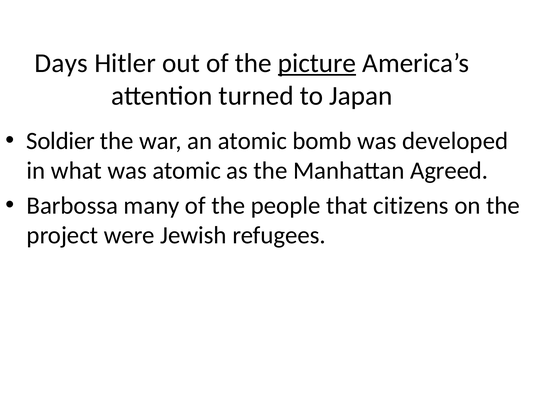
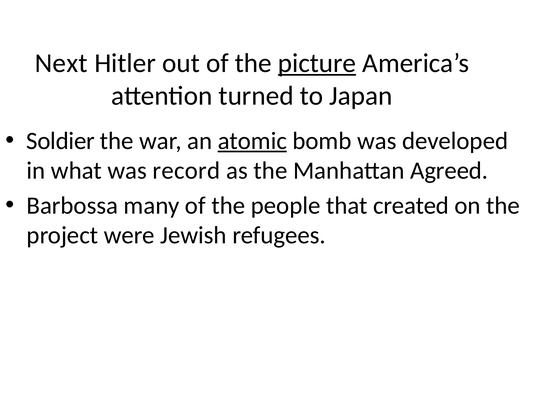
Days: Days -> Next (61, 63)
atomic underline: none -> present (252, 141)
was atomic: atomic -> record (186, 171)
citizens: citizens -> created (411, 206)
